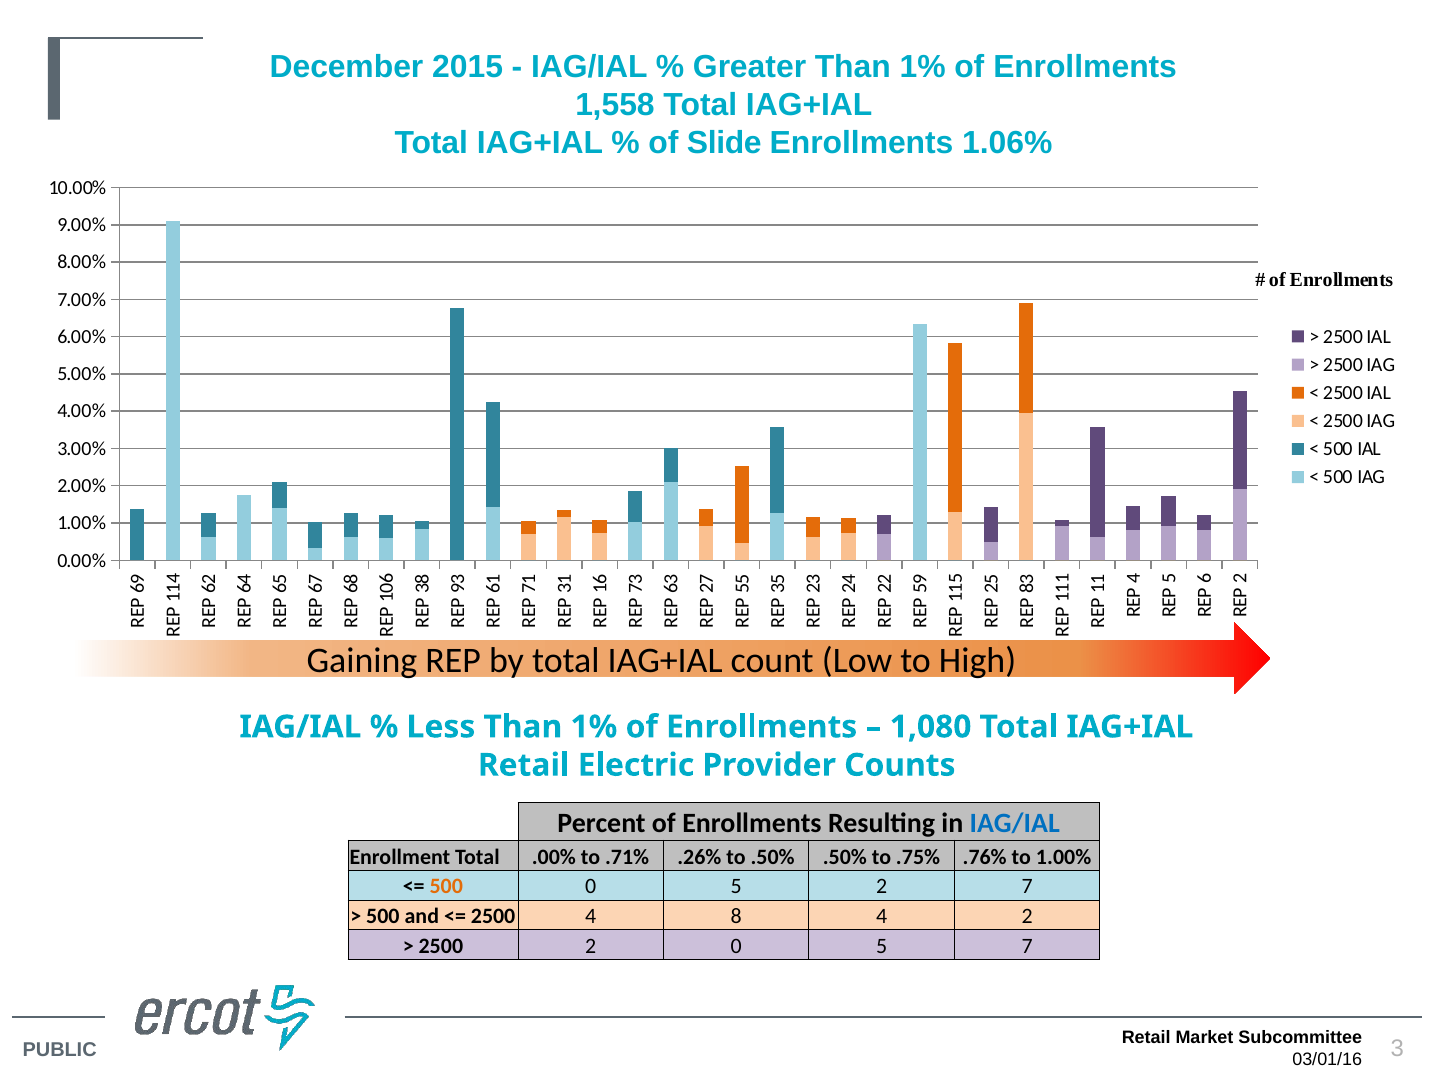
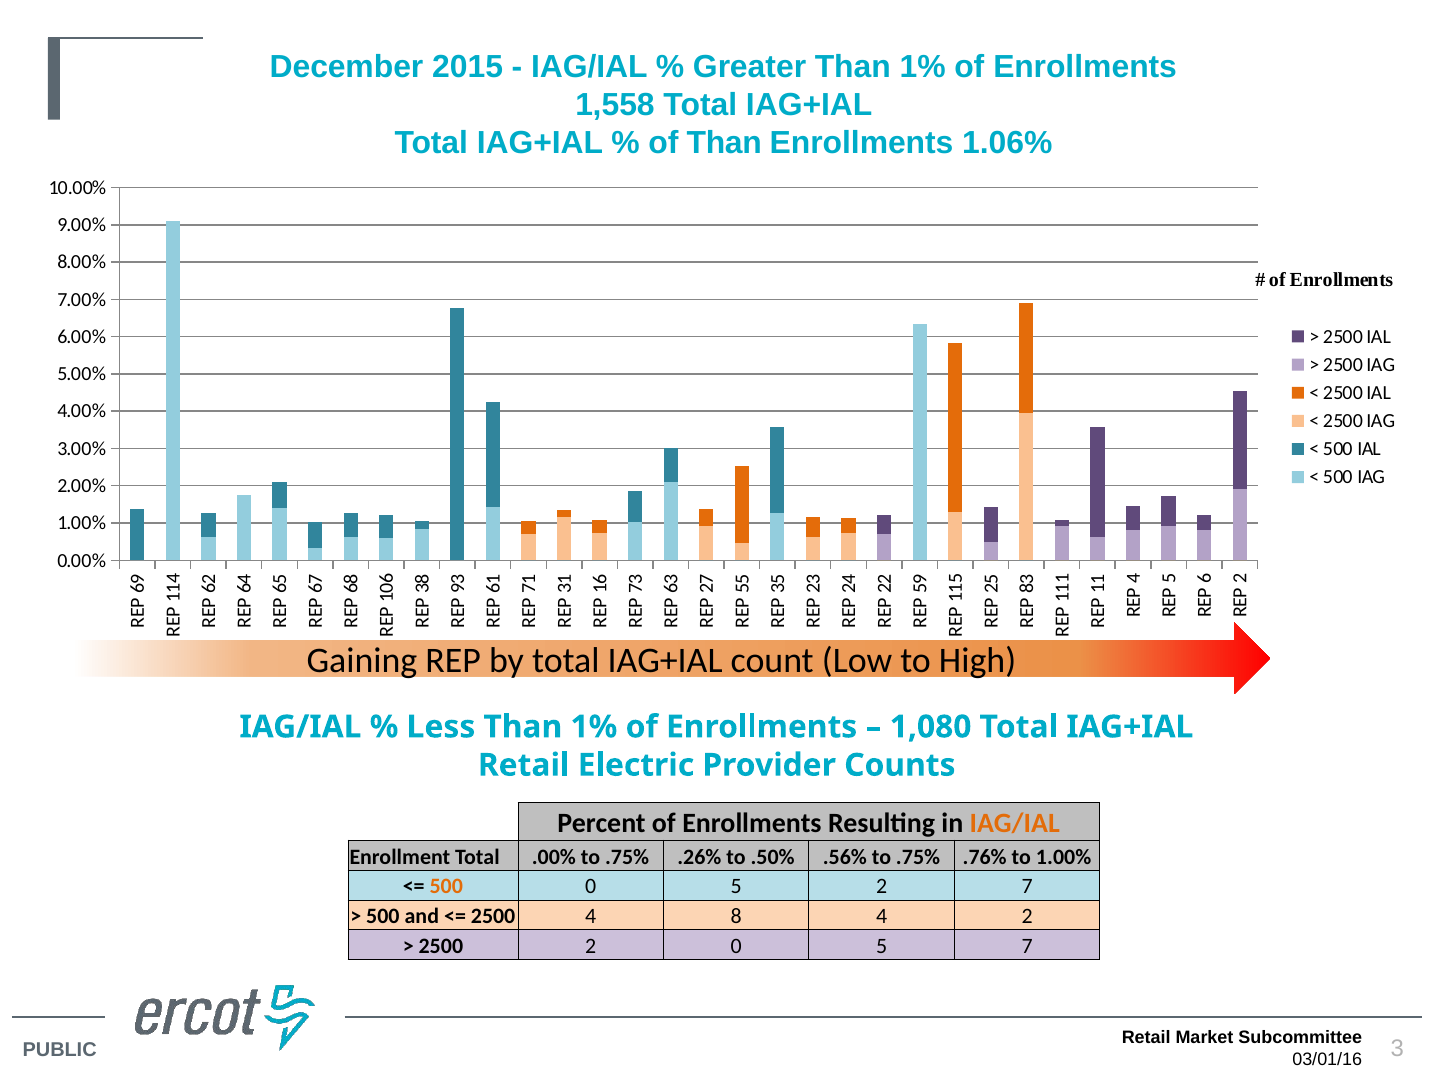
of Slide: Slide -> Than (724, 143)
IAG/IAL colour: blue -> orange (1015, 824)
.00% to .71%: .71% -> .75% (627, 857)
.50% .50%: .50% -> .56% (845, 857)
